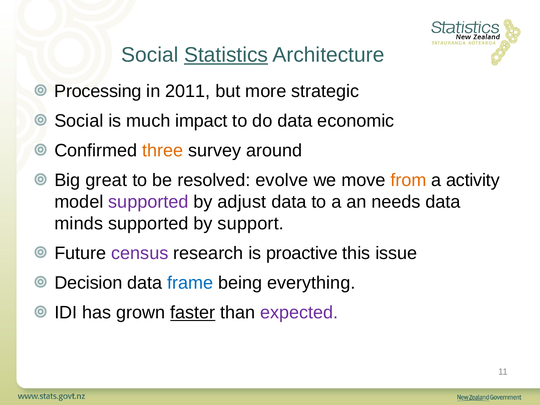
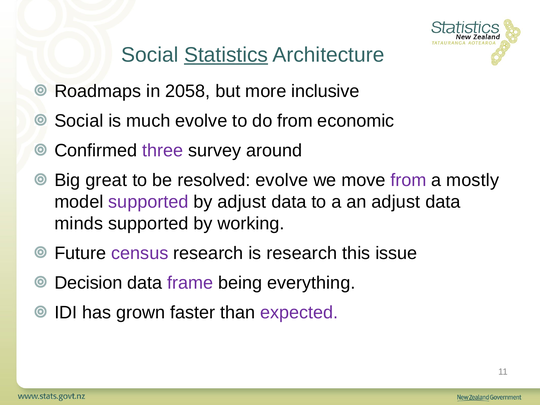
Processing: Processing -> Roadmaps (98, 91)
2011: 2011 -> 2058 (188, 91)
strategic: strategic -> inclusive (325, 91)
much impact: impact -> evolve (201, 121)
do data: data -> from (295, 121)
three colour: orange -> purple (163, 151)
from colour: orange -> purple (408, 180)
activity: activity -> mostly (473, 180)
an needs: needs -> adjust (396, 202)
support: support -> working (251, 224)
is proactive: proactive -> research (302, 253)
frame colour: blue -> purple (190, 283)
faster underline: present -> none (193, 313)
